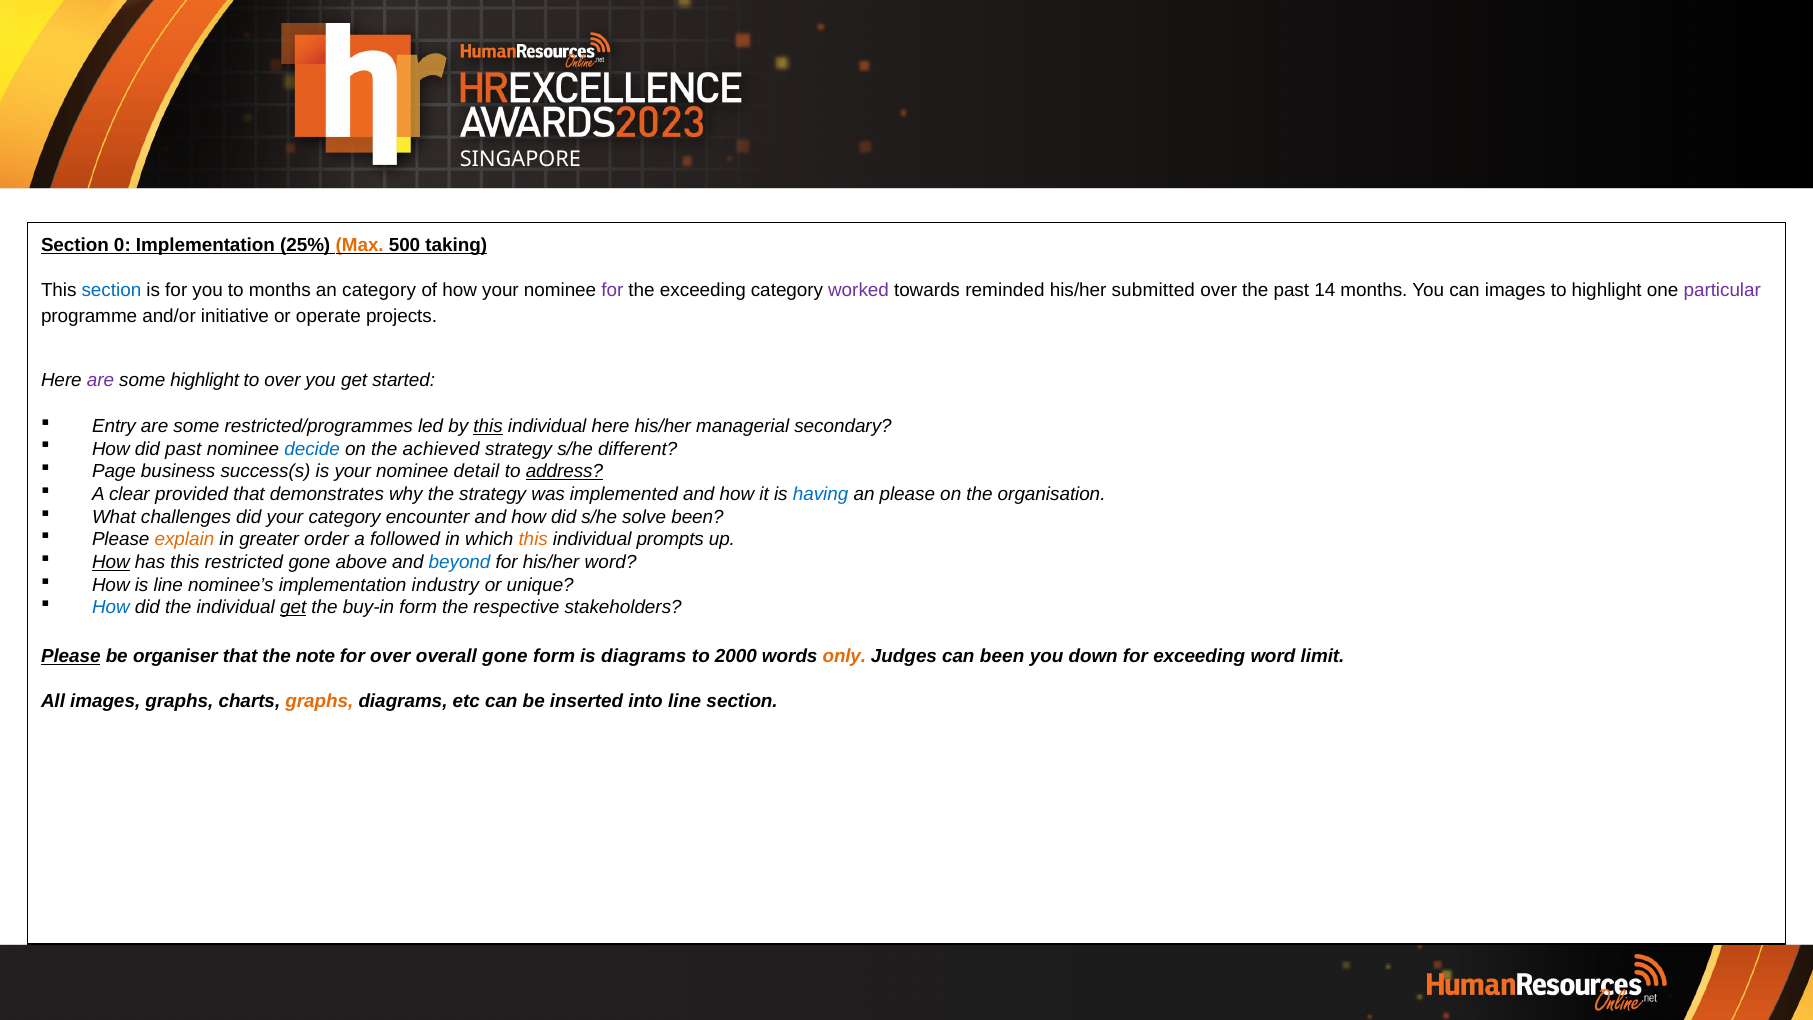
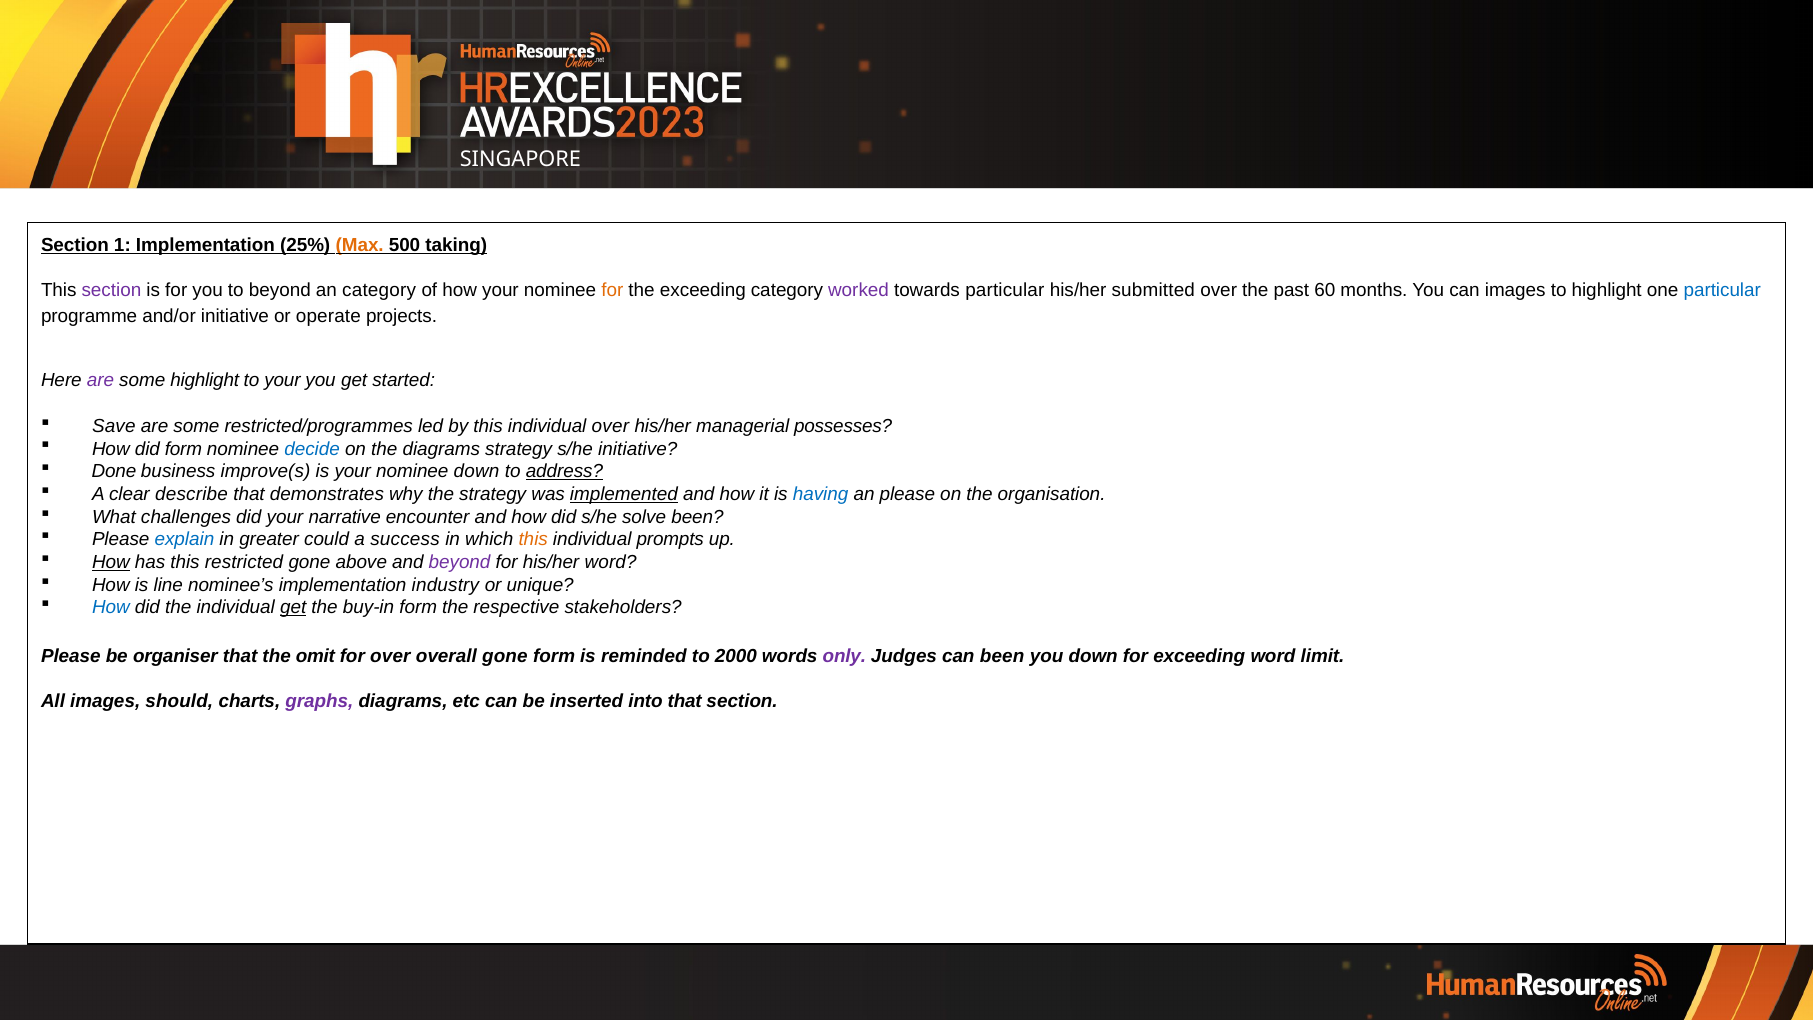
0: 0 -> 1 (122, 245)
section colour: blue -> purple (111, 290)
to months: months -> beyond (280, 290)
for colour: purple -> orange (612, 290)
towards reminded: reminded -> particular (1005, 290)
14: 14 -> 60 (1325, 290)
particular colour: purple -> blue (1722, 290)
to over: over -> your (282, 381)
Entry: Entry -> Save (114, 426)
this underline: present -> none (488, 426)
individual here: here -> over (610, 426)
secondary: secondary -> possesses (843, 426)
did past: past -> form (183, 449)
the achieved: achieved -> diagrams (441, 449)
s/he different: different -> initiative (638, 449)
Page: Page -> Done (114, 471)
success(s: success(s -> improve(s (265, 471)
nominee detail: detail -> down (477, 471)
provided: provided -> describe (192, 494)
implemented underline: none -> present (624, 494)
your category: category -> narrative (345, 517)
explain colour: orange -> blue (184, 539)
order: order -> could (327, 539)
followed: followed -> success (405, 539)
beyond colour: blue -> purple (460, 562)
Please underline: present -> none (71, 656)
note: note -> omit (315, 656)
is diagrams: diagrams -> reminded (644, 656)
only colour: orange -> purple (844, 656)
images graphs: graphs -> should (179, 701)
graphs colour: orange -> purple (319, 701)
into line: line -> that (685, 701)
